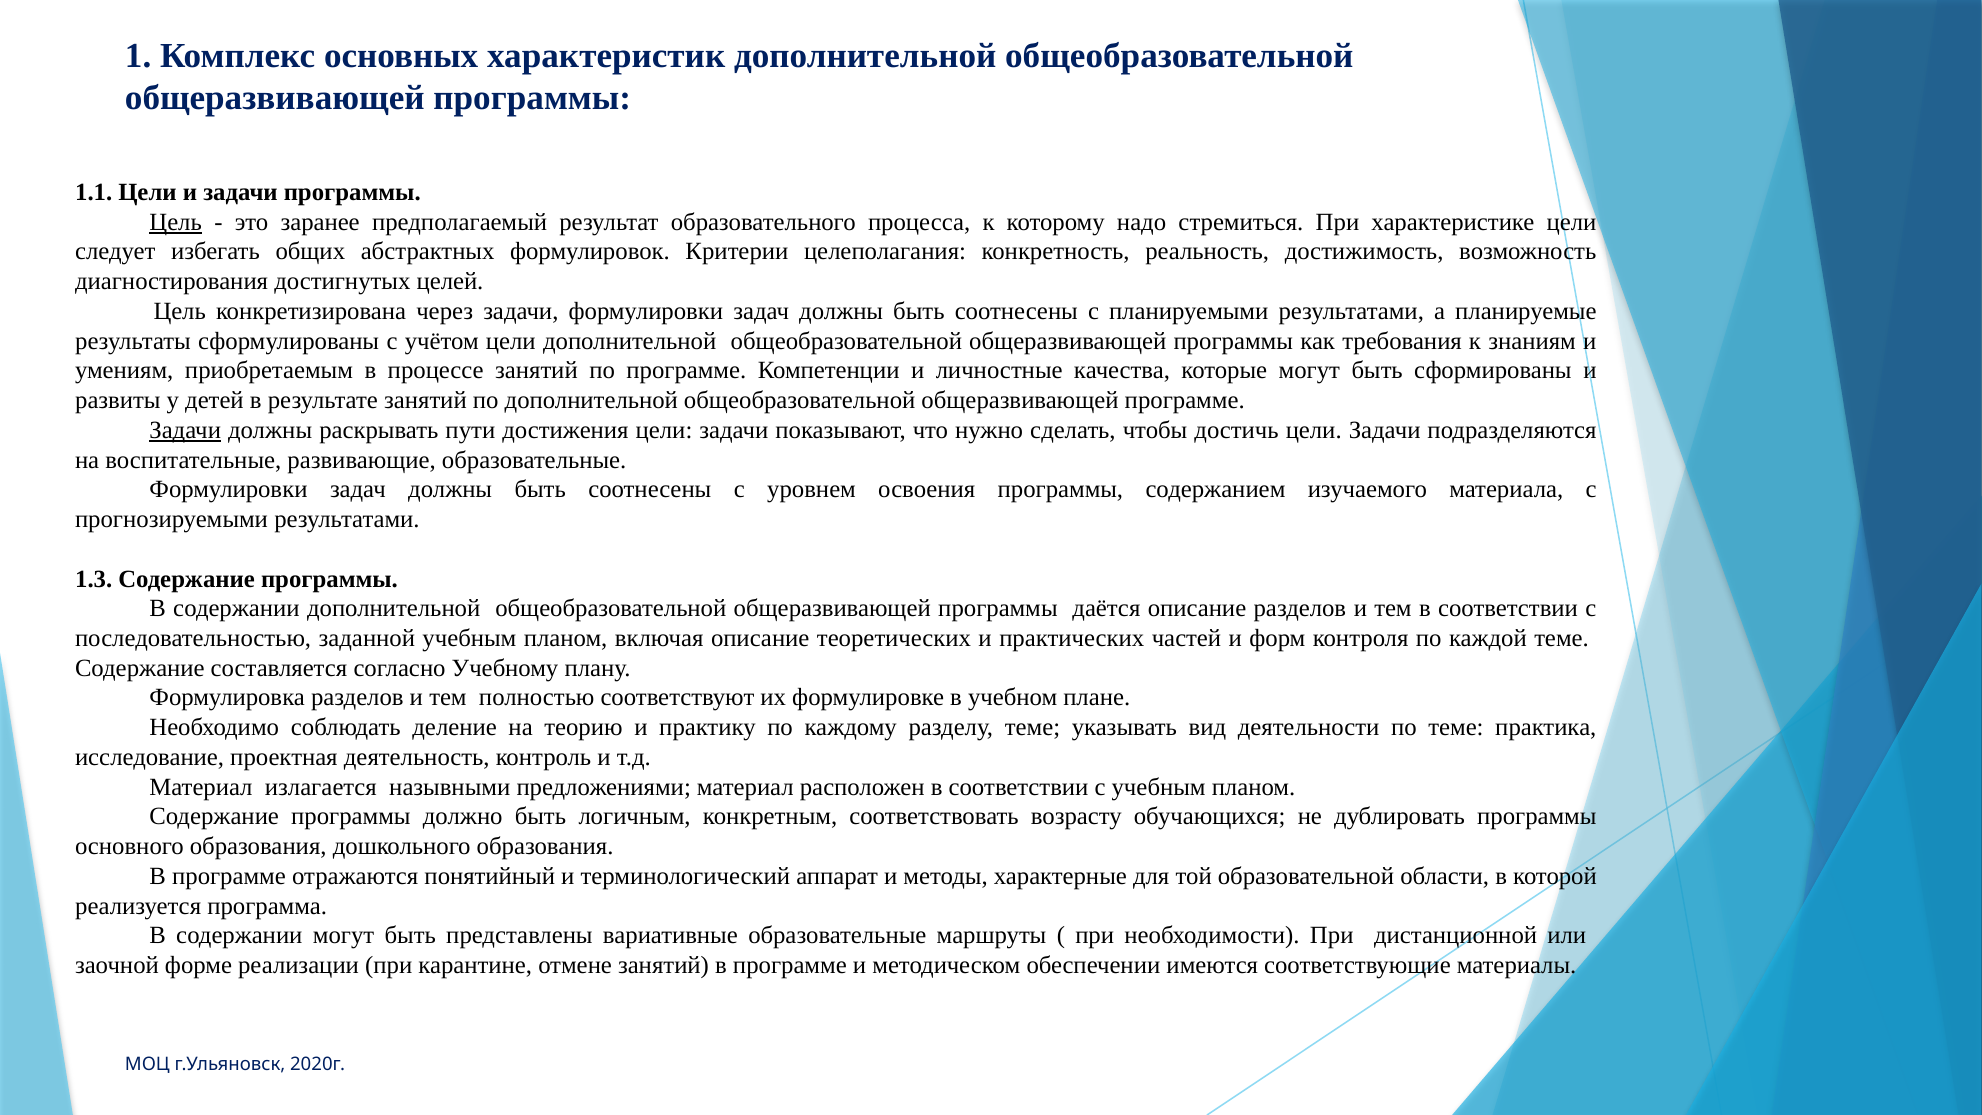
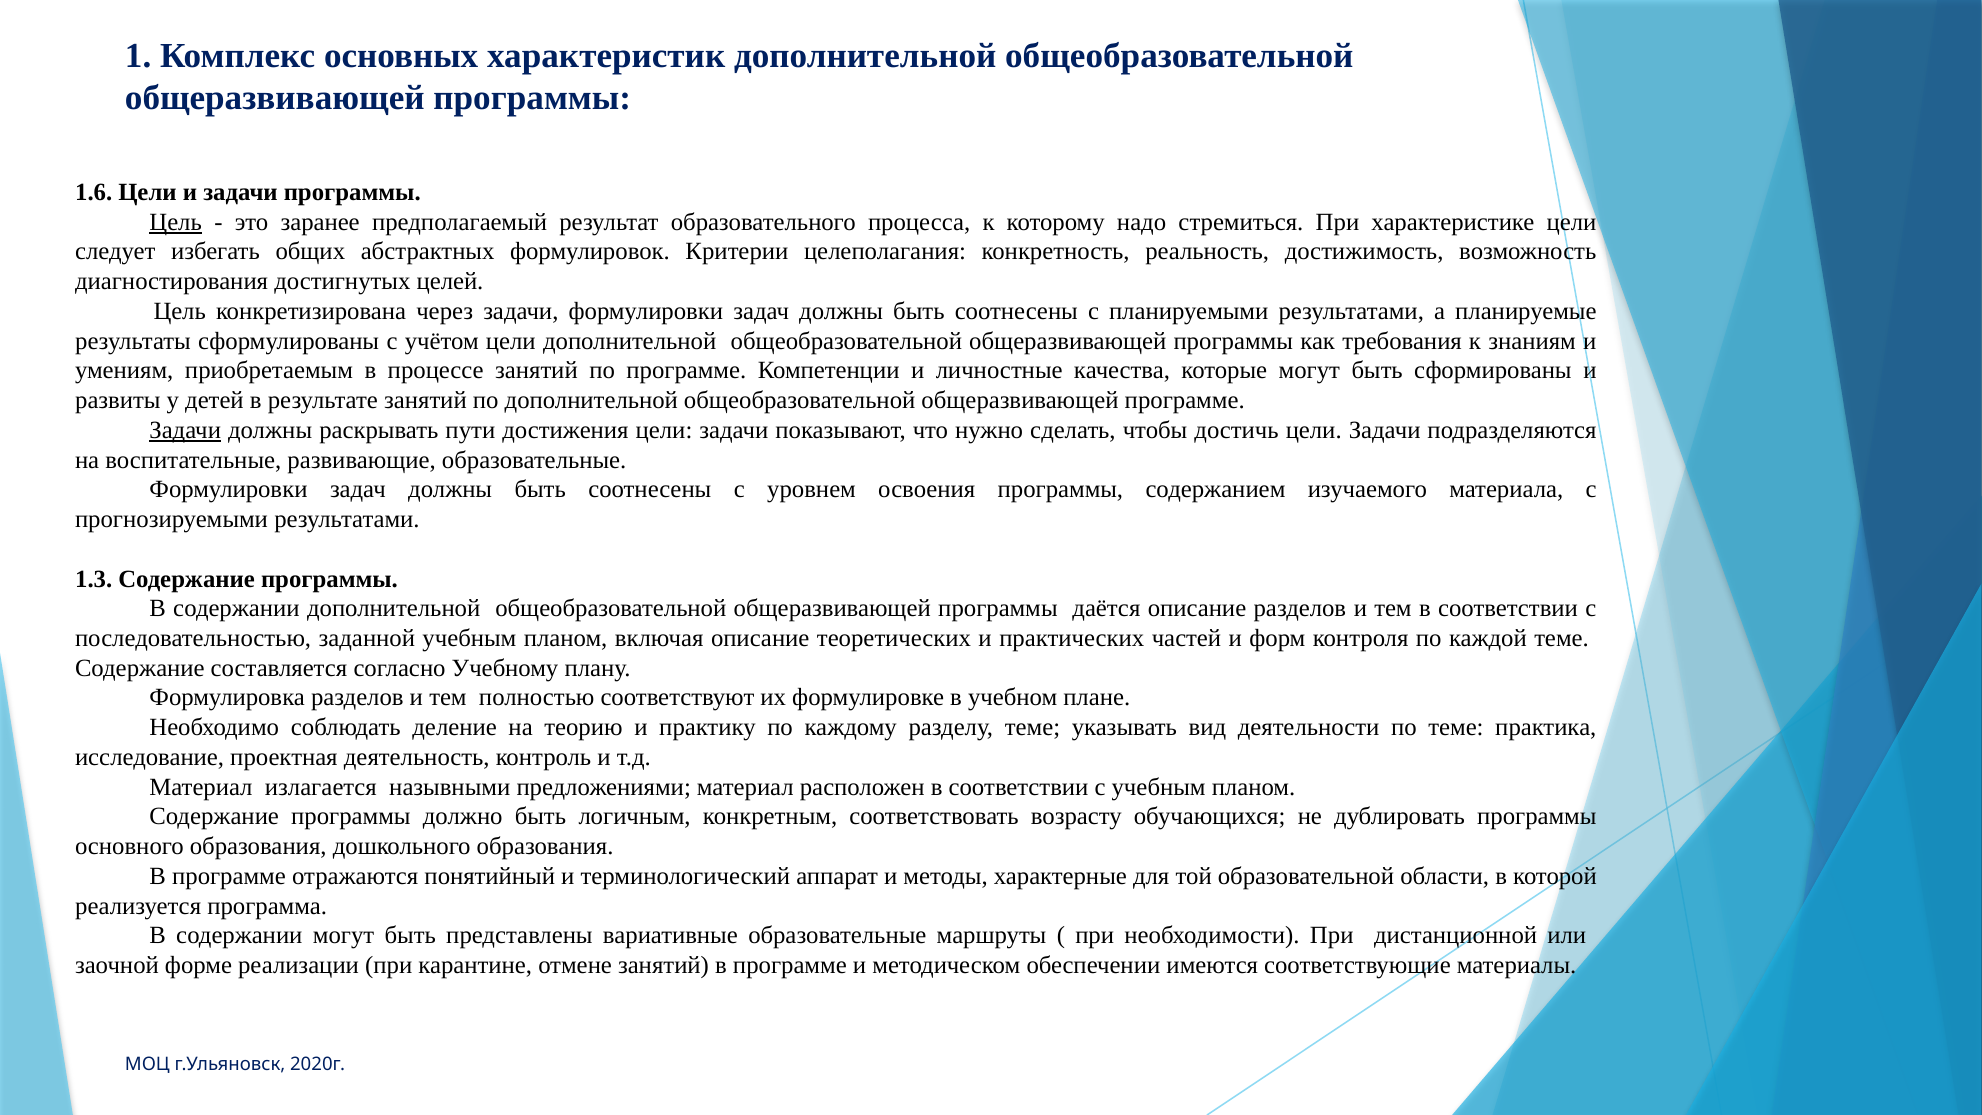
1.1: 1.1 -> 1.6 (94, 192)
